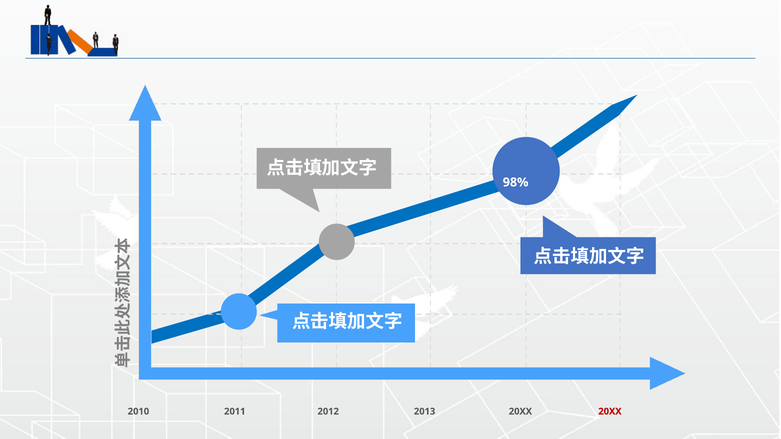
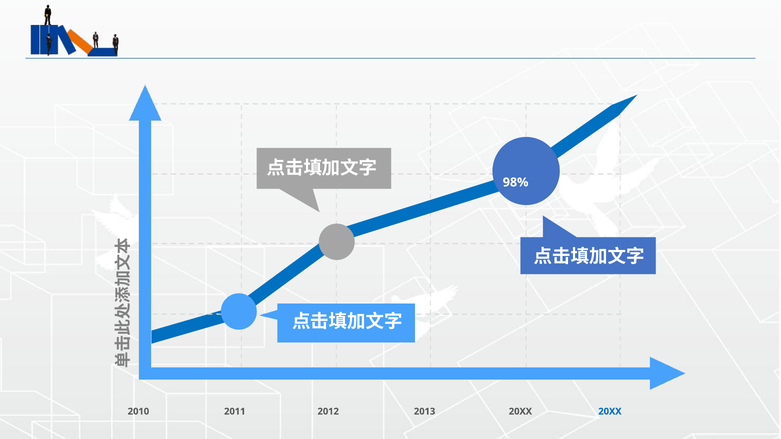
20XX colour: red -> blue (610, 412)
